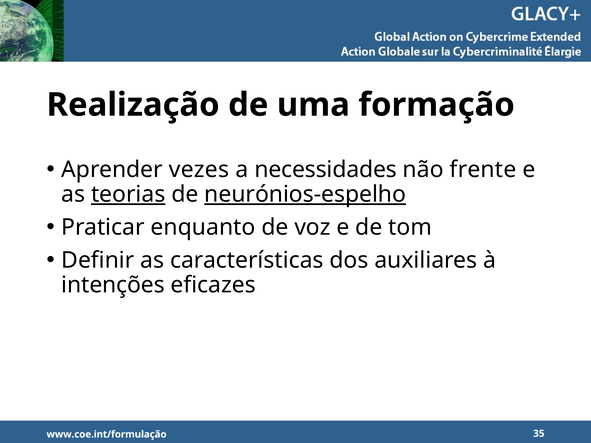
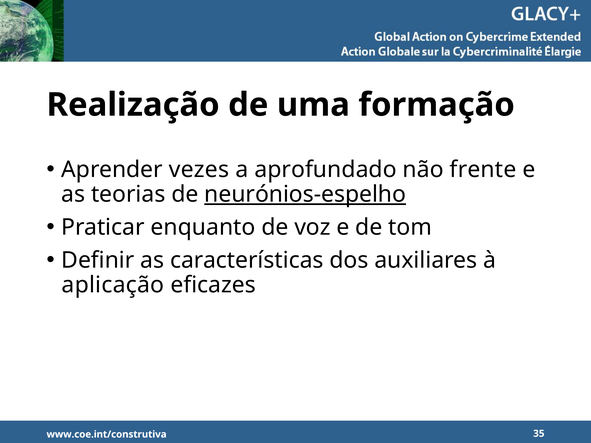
necessidades: necessidades -> aprofundado (326, 170)
teorias underline: present -> none (128, 194)
intenções: intenções -> aplicação (113, 285)
www.coe.int/formulação: www.coe.int/formulação -> www.coe.int/construtiva (107, 435)
